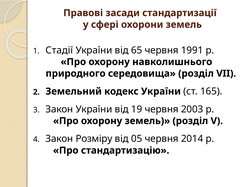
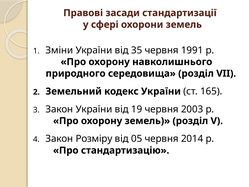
Стадії: Стадії -> Зміни (59, 50)
65: 65 -> 35 (137, 50)
